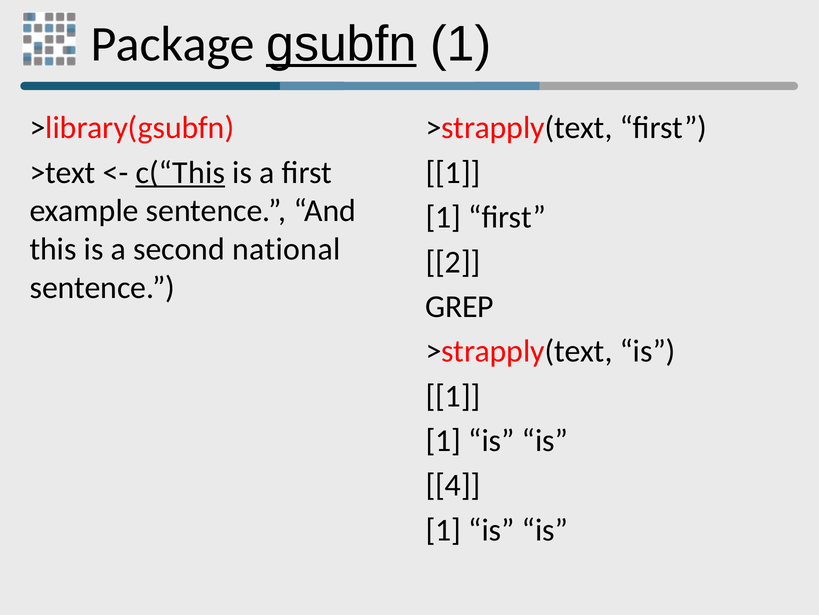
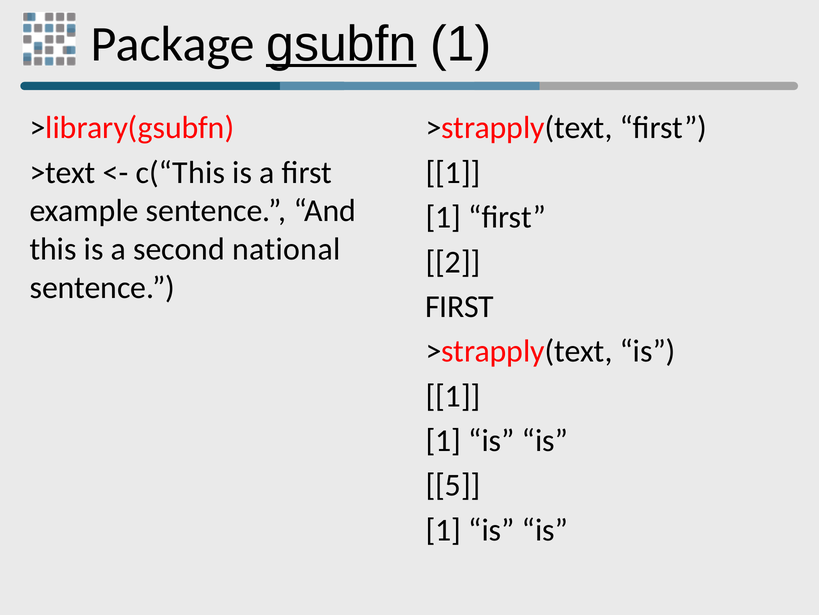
c(“This underline: present -> none (180, 172)
GREP: GREP -> FIRST (459, 306)
4: 4 -> 5 (453, 485)
